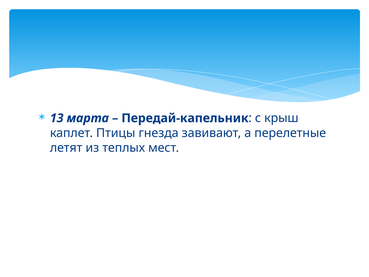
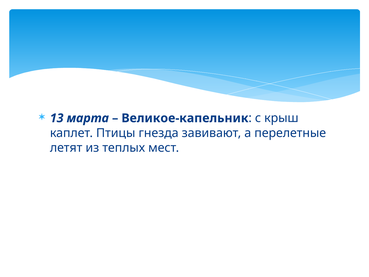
Передай-капельник: Передай-капельник -> Великое-капельник (185, 118)
